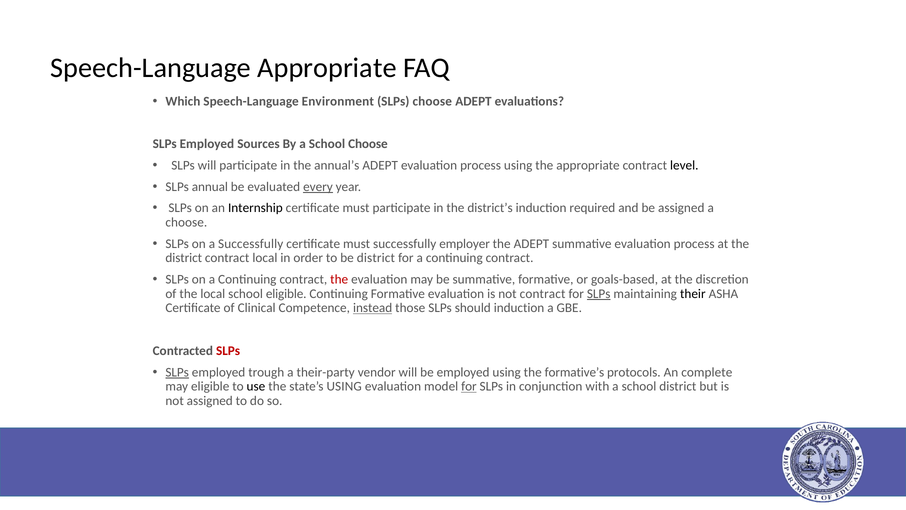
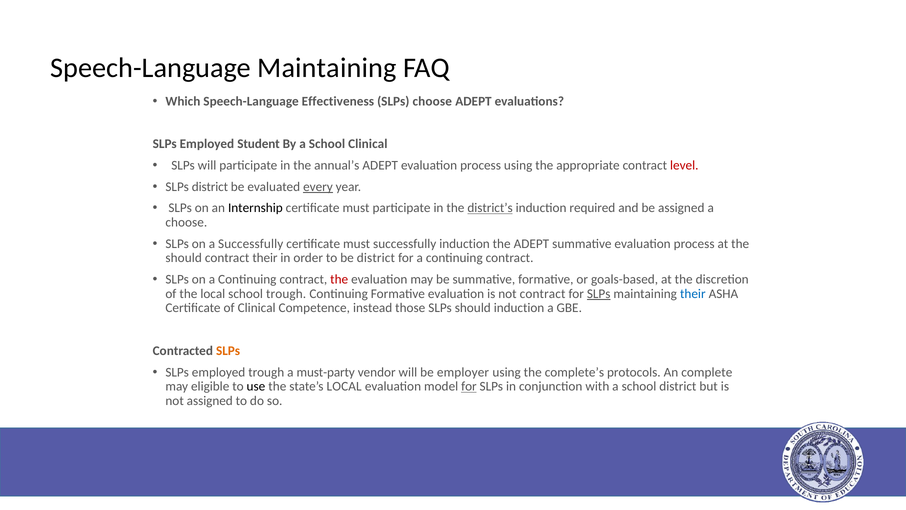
Speech-Language Appropriate: Appropriate -> Maintaining (327, 68)
Environment: Environment -> Effectiveness (338, 101)
Sources: Sources -> Student (259, 144)
School Choose: Choose -> Clinical (368, 144)
level colour: black -> red (684, 165)
SLPs annual: annual -> district (210, 187)
district’s underline: none -> present (490, 208)
successfully employer: employer -> induction (465, 244)
district: district -> should (184, 258)
contract local: local -> their (265, 258)
school eligible: eligible -> trough (286, 294)
their colour: black -> blue (693, 294)
instead underline: present -> none (373, 308)
SLPs colour: red -> orange (228, 351)
SLPs underline: present -> none (177, 372)
their-party: their-party -> must-party (326, 372)
be employed: employed -> employer (463, 372)
formative’s: formative’s -> complete’s (574, 372)
state’s USING: USING -> LOCAL (344, 386)
